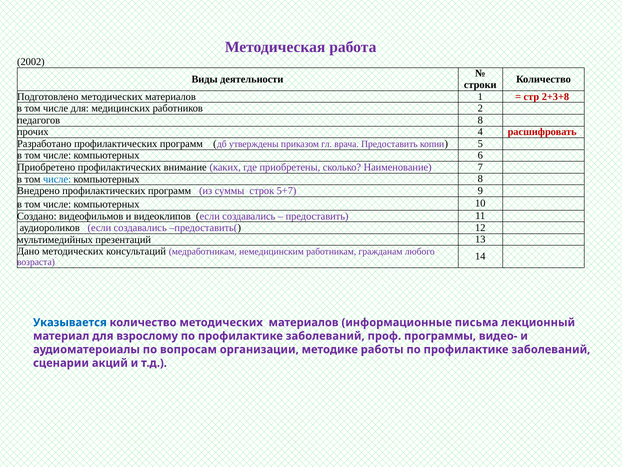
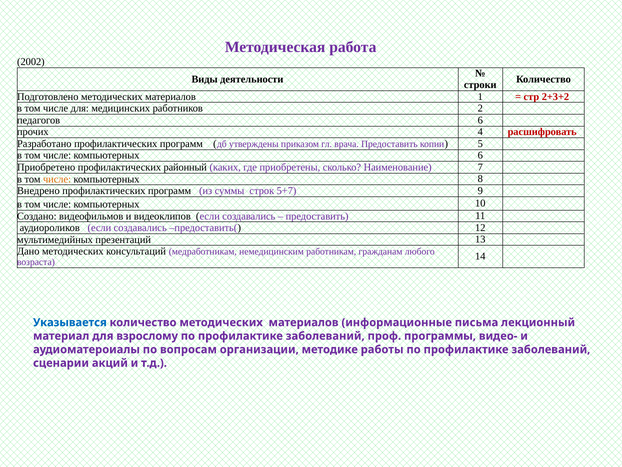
2+3+8: 2+3+8 -> 2+3+2 (555, 96)
педагогов 8: 8 -> 6 (480, 120)
внимание: внимание -> районный (185, 167)
числе colour: blue -> orange (57, 179)
